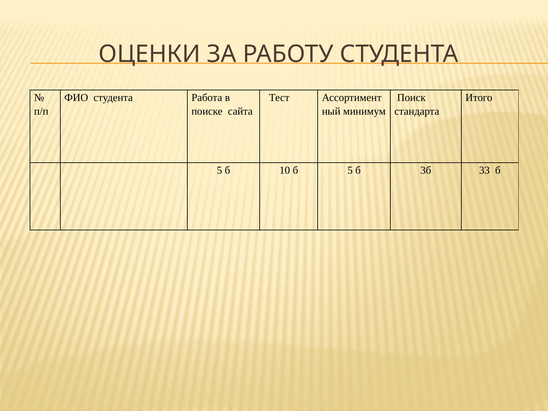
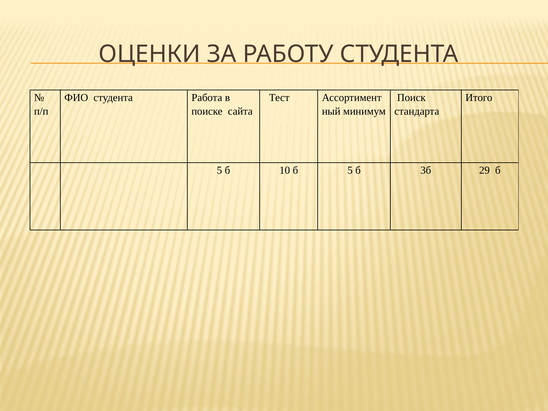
33: 33 -> 29 (484, 170)
